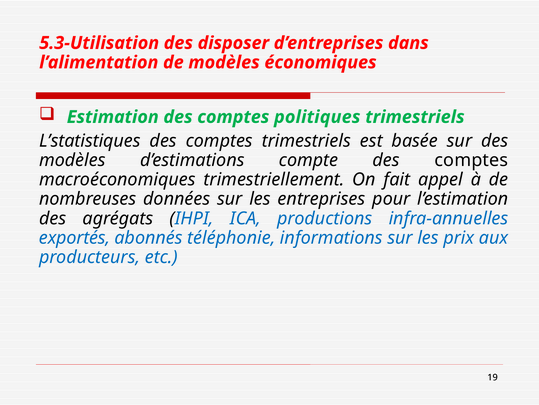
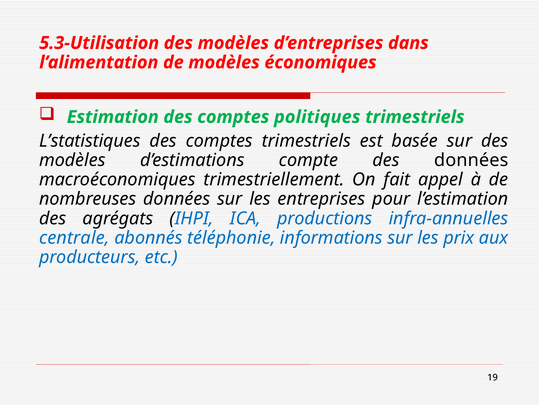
5.3-Utilisation des disposer: disposer -> modèles (233, 43)
comptes: comptes -> données (471, 160)
exportés: exportés -> centrale (74, 237)
